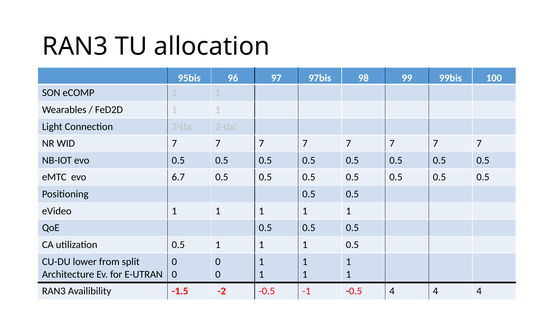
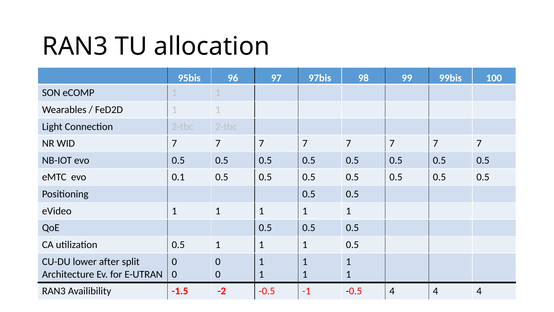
6.7: 6.7 -> 0.1 (178, 177)
from: from -> after (109, 261)
